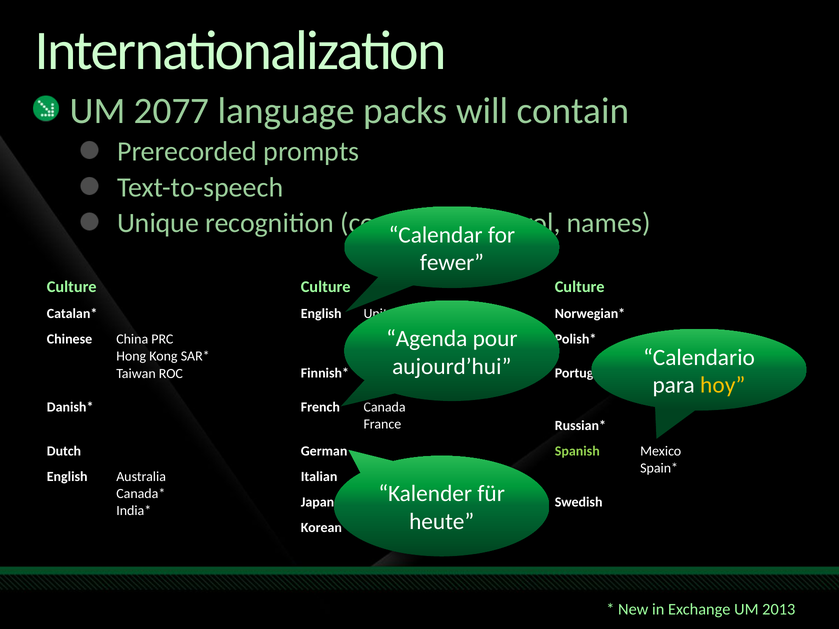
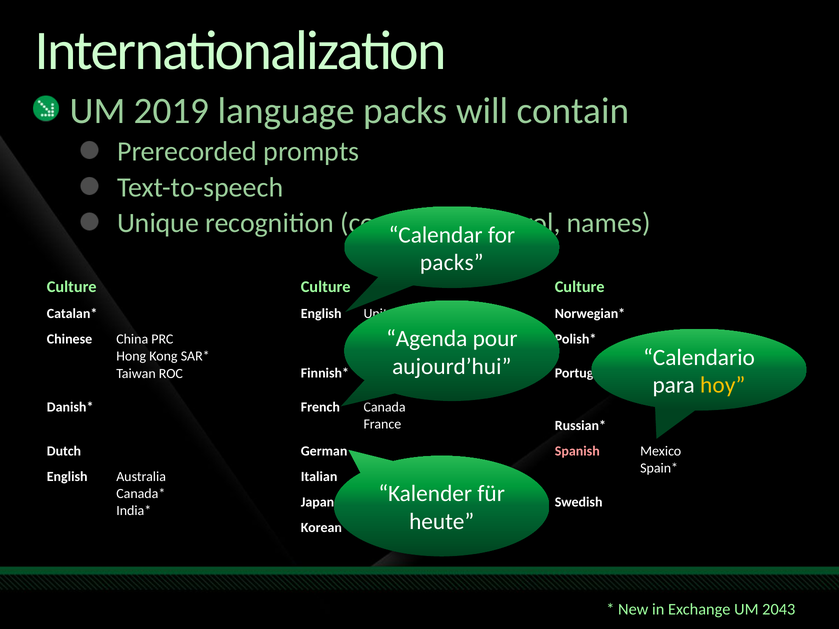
2077: 2077 -> 2019 (172, 111)
fewer: fewer -> packs (452, 263)
Spanish colour: light green -> pink (577, 451)
2013: 2013 -> 2043 (779, 610)
